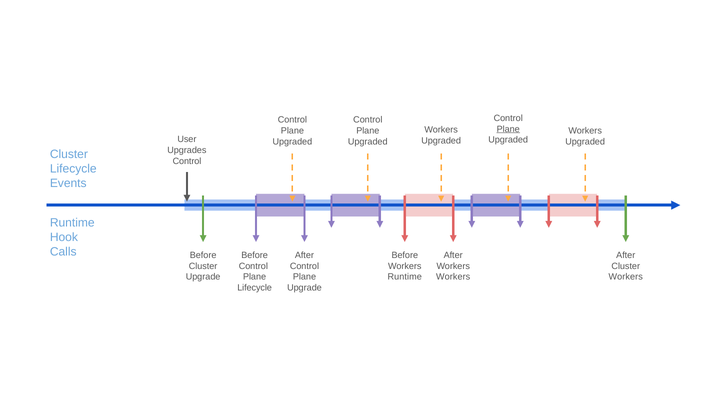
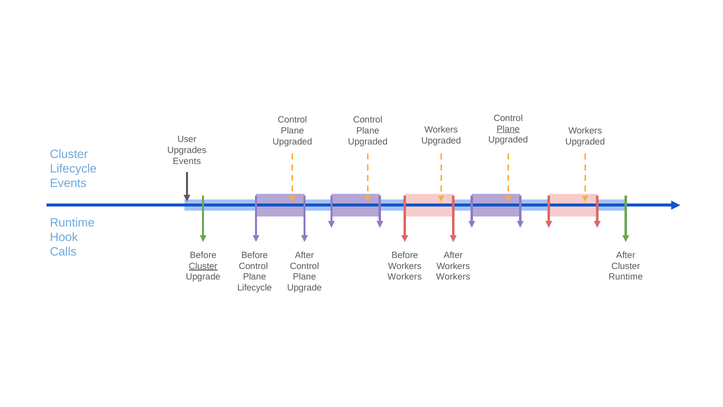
Control: Control -> Events (187, 161)
Cluster underline: none -> present (203, 266)
Runtime: Runtime -> Workers (405, 277)
Workers: Workers -> Runtime (626, 277)
